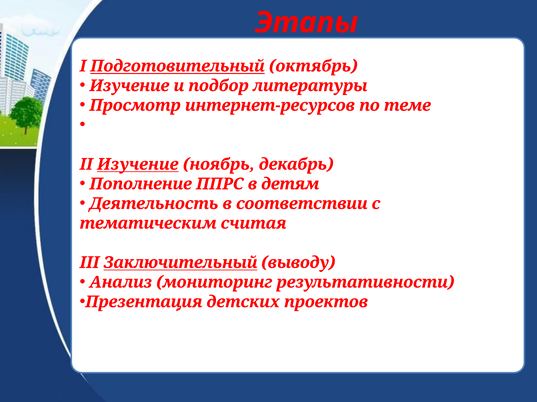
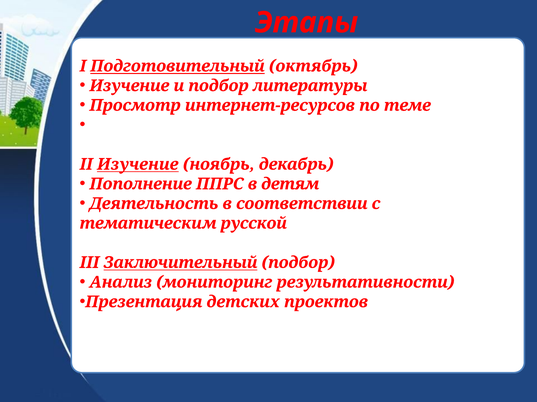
считая: считая -> русской (254, 224)
Заключительный выводу: выводу -> подбор (298, 263)
